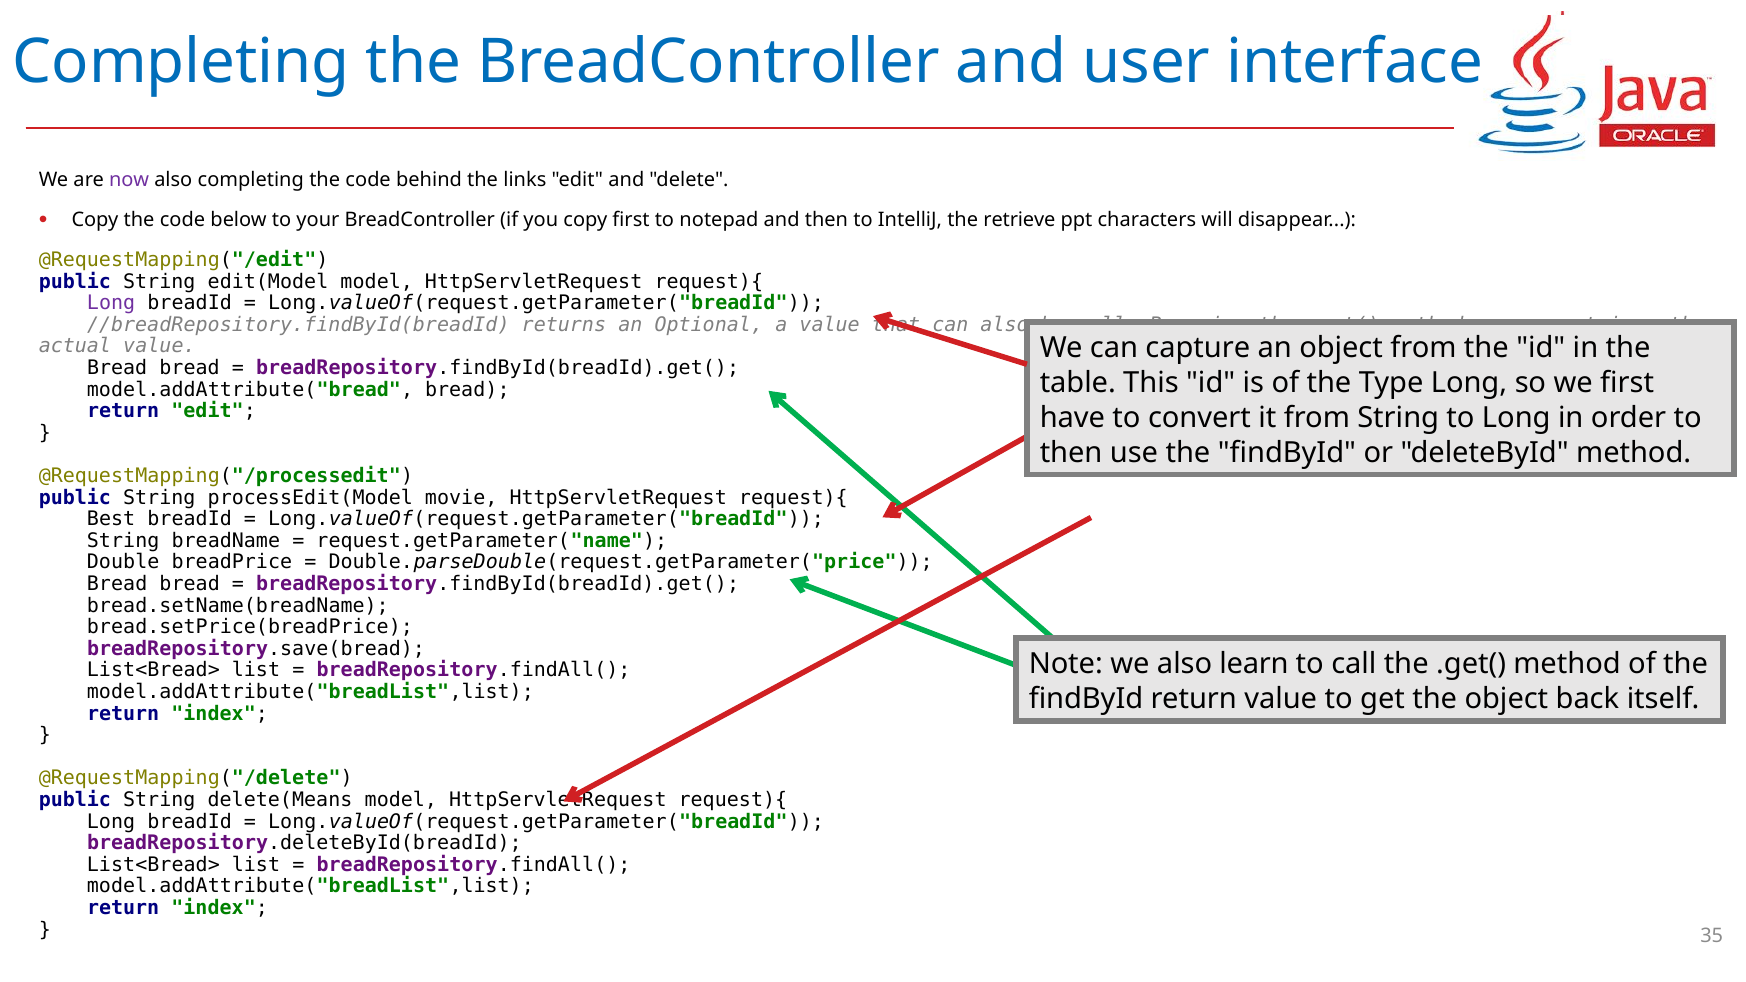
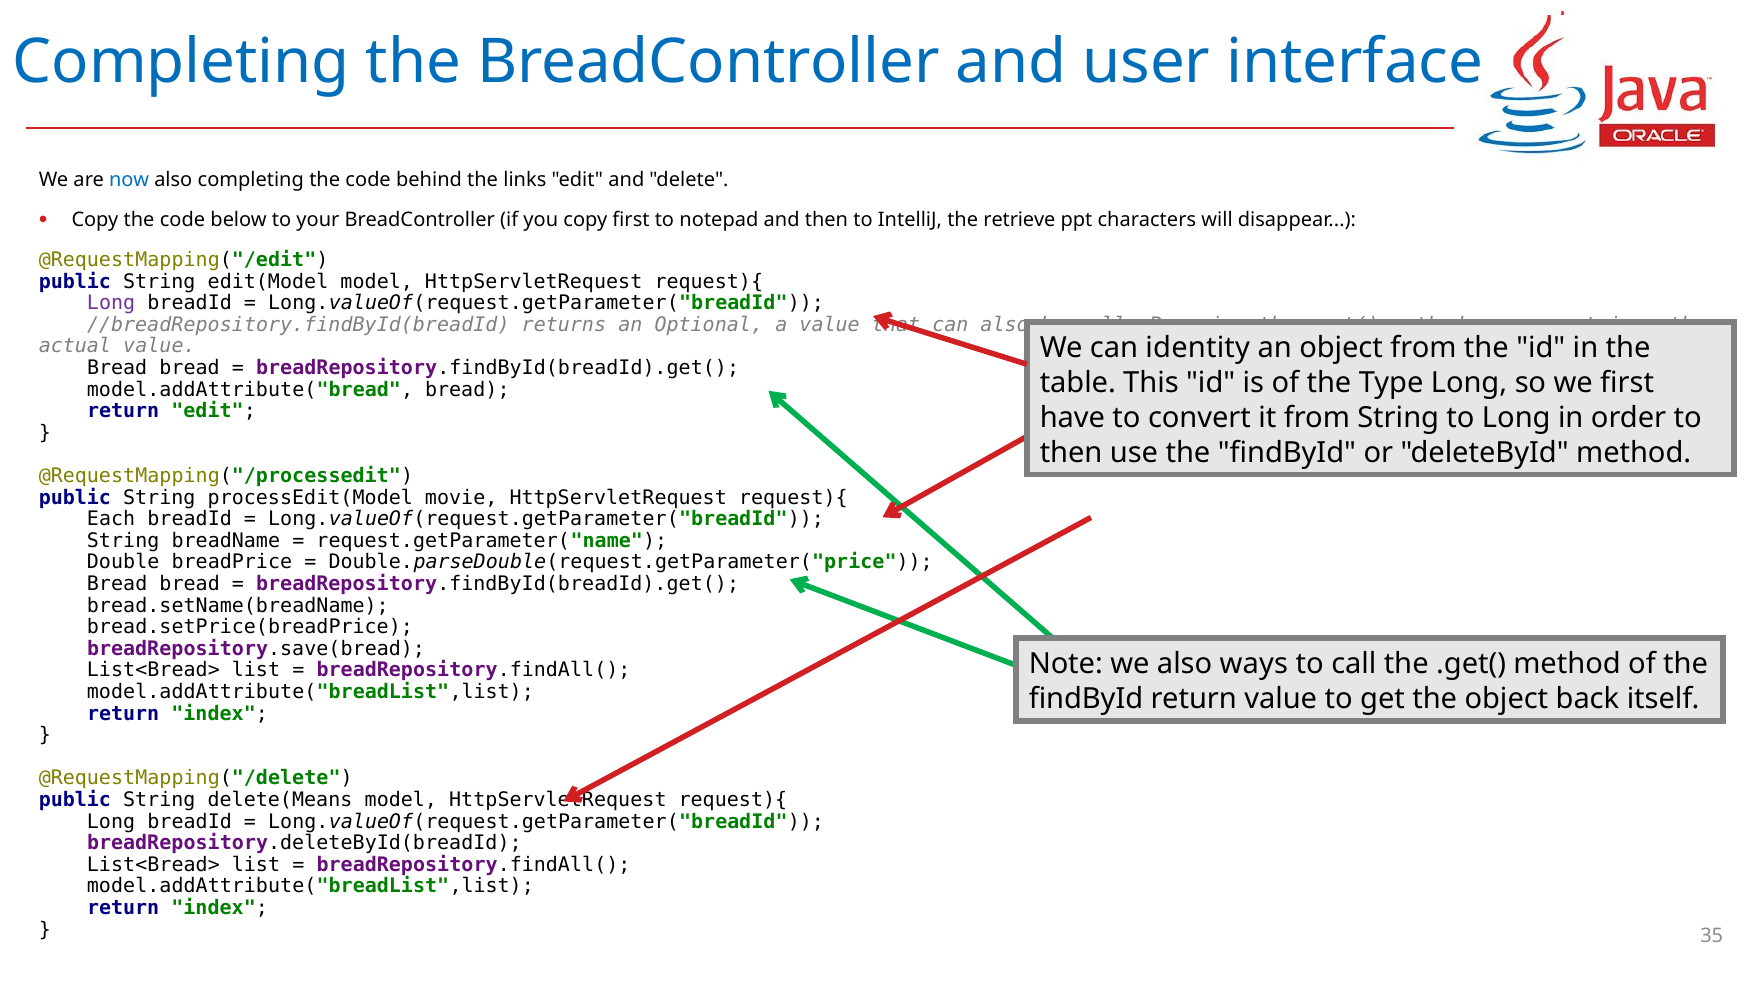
now colour: purple -> blue (129, 180)
capture: capture -> identity (1198, 348)
Best: Best -> Each (111, 519)
learn: learn -> ways (1254, 664)
